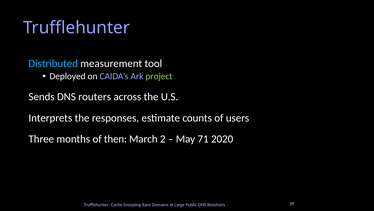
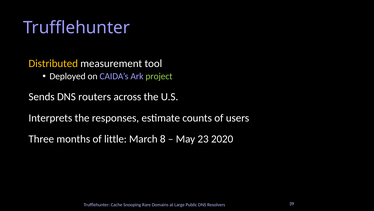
Distributed colour: light blue -> yellow (53, 63)
then: then -> little (115, 139)
2: 2 -> 8 (163, 139)
71: 71 -> 23 (203, 139)
